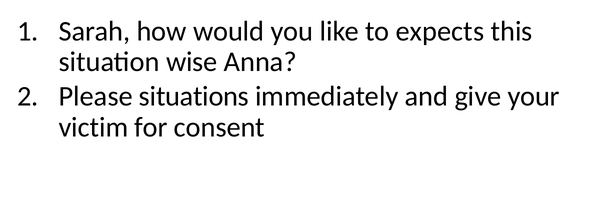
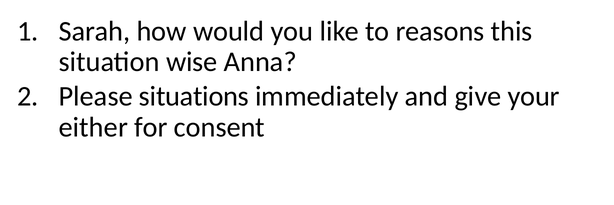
expects: expects -> reasons (440, 31)
victim: victim -> either (93, 127)
